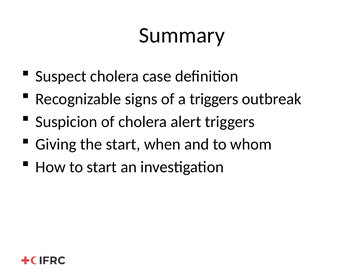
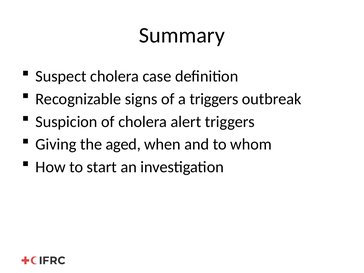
the start: start -> aged (123, 144)
